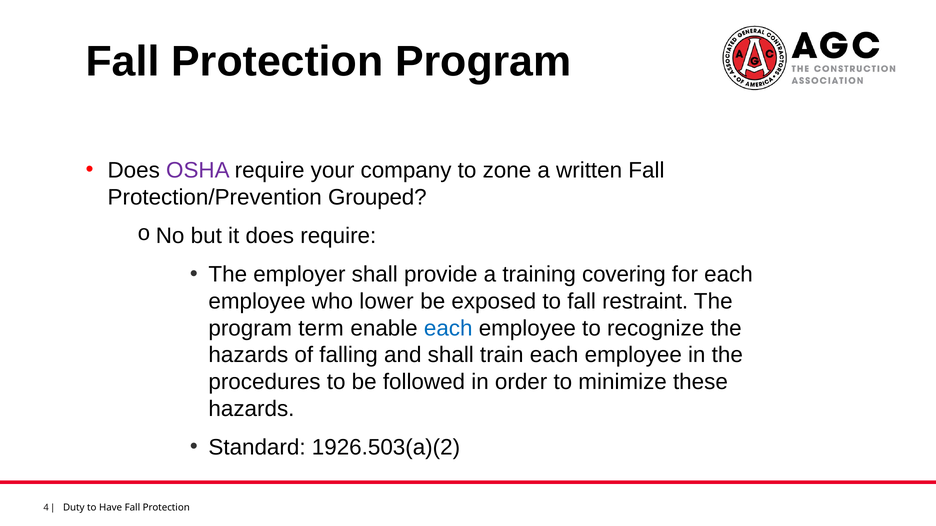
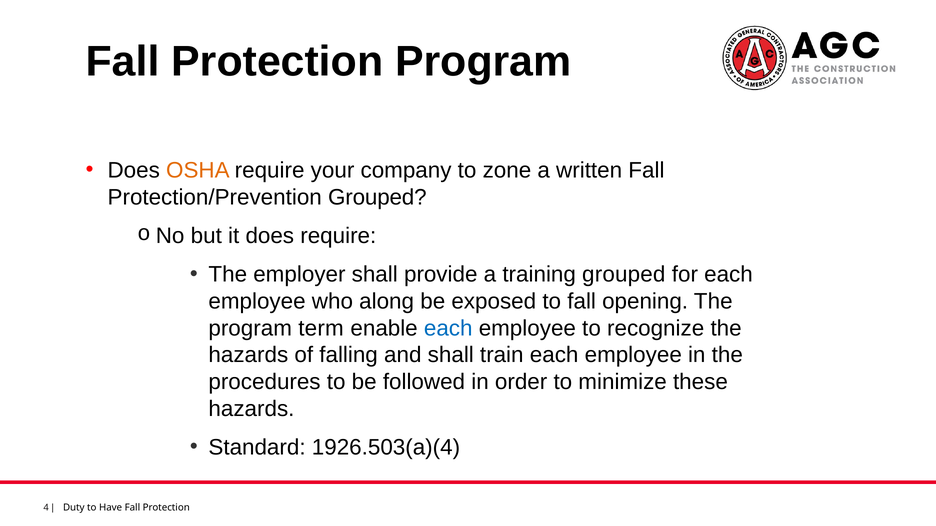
OSHA colour: purple -> orange (198, 171)
training covering: covering -> grouped (624, 275)
lower: lower -> along (387, 302)
restraint: restraint -> opening (645, 302)
1926.503(a)(2: 1926.503(a)(2 -> 1926.503(a)(4 (386, 448)
